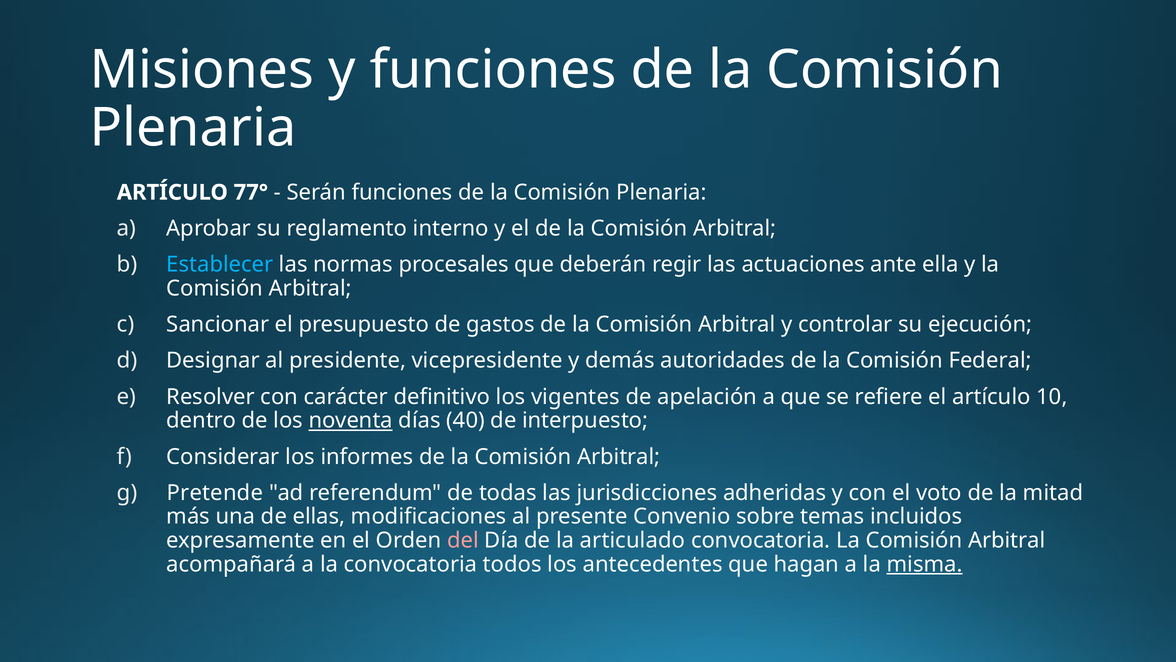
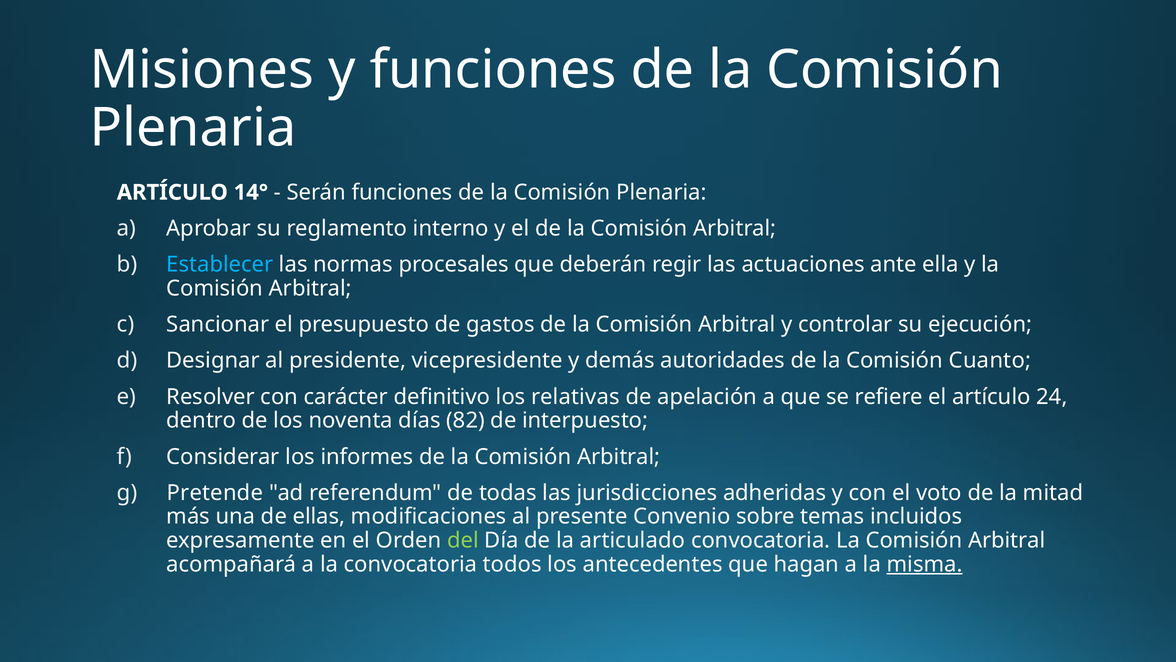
77°: 77° -> 14° (251, 192)
Federal: Federal -> Cuanto (990, 360)
vigentes: vigentes -> relativas (575, 396)
10: 10 -> 24 (1052, 396)
noventa underline: present -> none (351, 420)
40: 40 -> 82 (466, 420)
del colour: pink -> light green (463, 540)
